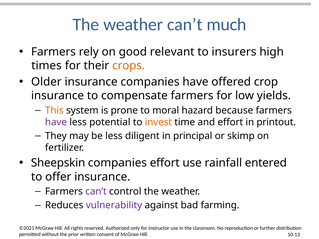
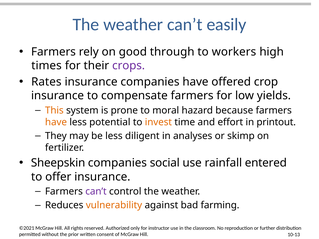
much: much -> easily (226, 25)
relevant: relevant -> through (172, 52)
insurers: insurers -> workers (234, 52)
crops colour: orange -> purple (129, 66)
Older: Older -> Rates (46, 82)
have colour: purple -> orange (56, 122)
principal: principal -> analyses (193, 136)
companies effort: effort -> social (165, 163)
vulnerability colour: purple -> orange (114, 205)
